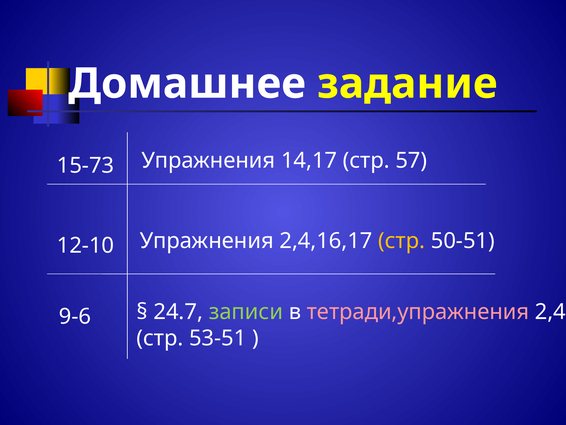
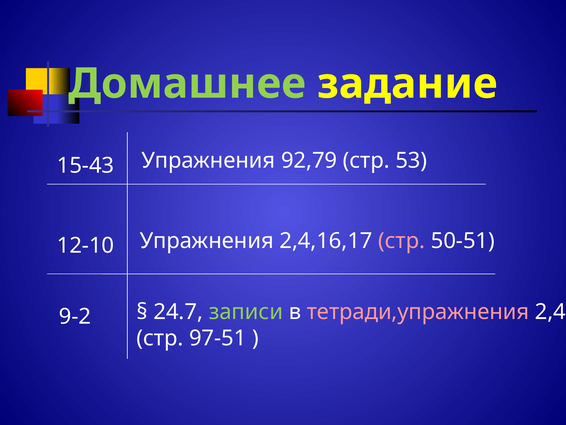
Домашнее colour: white -> light green (187, 84)
14,17: 14,17 -> 92,79 (309, 160)
57: 57 -> 53 (411, 160)
15-73: 15-73 -> 15-43 (86, 165)
стр colour: yellow -> pink (402, 241)
9-6: 9-6 -> 9-2 (75, 316)
53-51: 53-51 -> 97-51 (218, 338)
